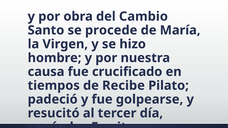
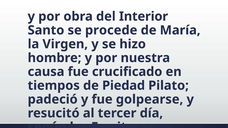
Cambio: Cambio -> Interior (144, 16)
Recibe: Recibe -> Piedad (124, 86)
